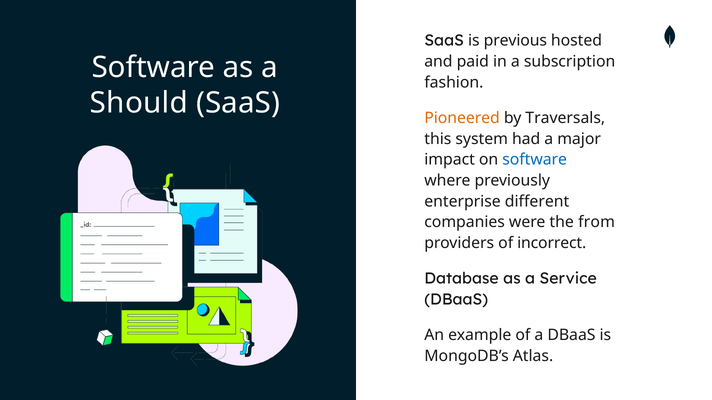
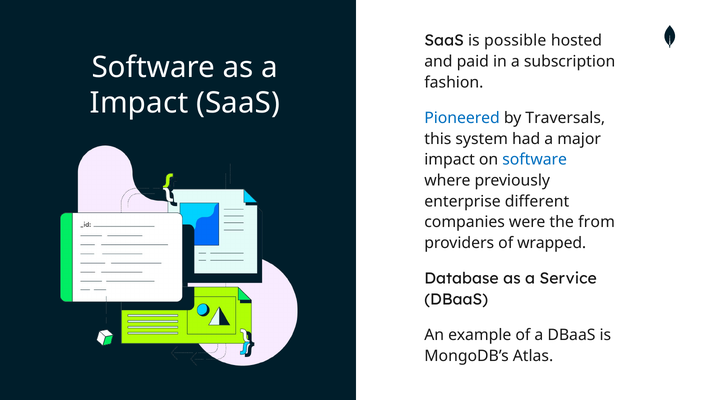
previous: previous -> possible (515, 41)
Should: Should -> Impact (139, 103)
Pioneered colour: orange -> blue (462, 118)
incorrect: incorrect -> wrapped (552, 243)
